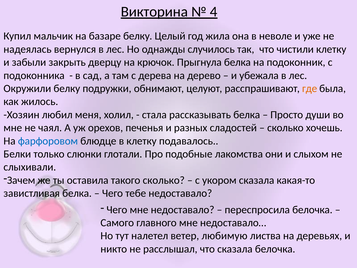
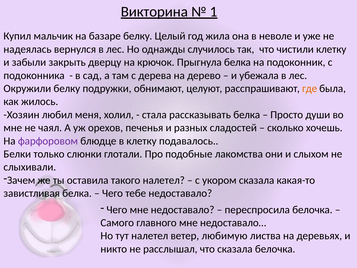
4: 4 -> 1 (214, 12)
фарфоровом colour: blue -> purple (48, 141)
такого сколько: сколько -> налетел (164, 180)
